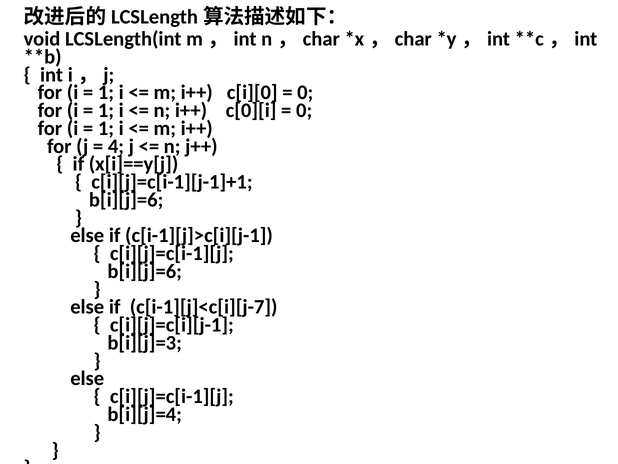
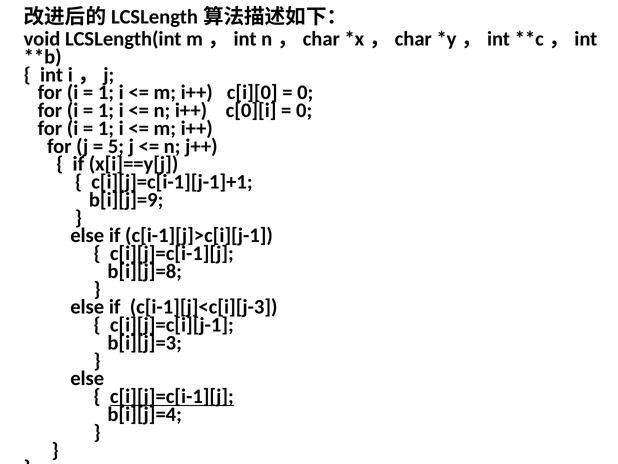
4: 4 -> 5 (116, 146)
b[i][j]=6: b[i][j]=6 -> b[i][j]=9 (126, 200)
b[i][j]=6: b[i][j]=6 -> b[i][j]=8 (145, 271)
c[i-1][j]<c[i][j-7: c[i-1][j]<c[i][j-7 -> c[i-1][j]<c[i][j-3 (204, 307)
c[i][j]=c[i-1][j underline: none -> present (172, 396)
